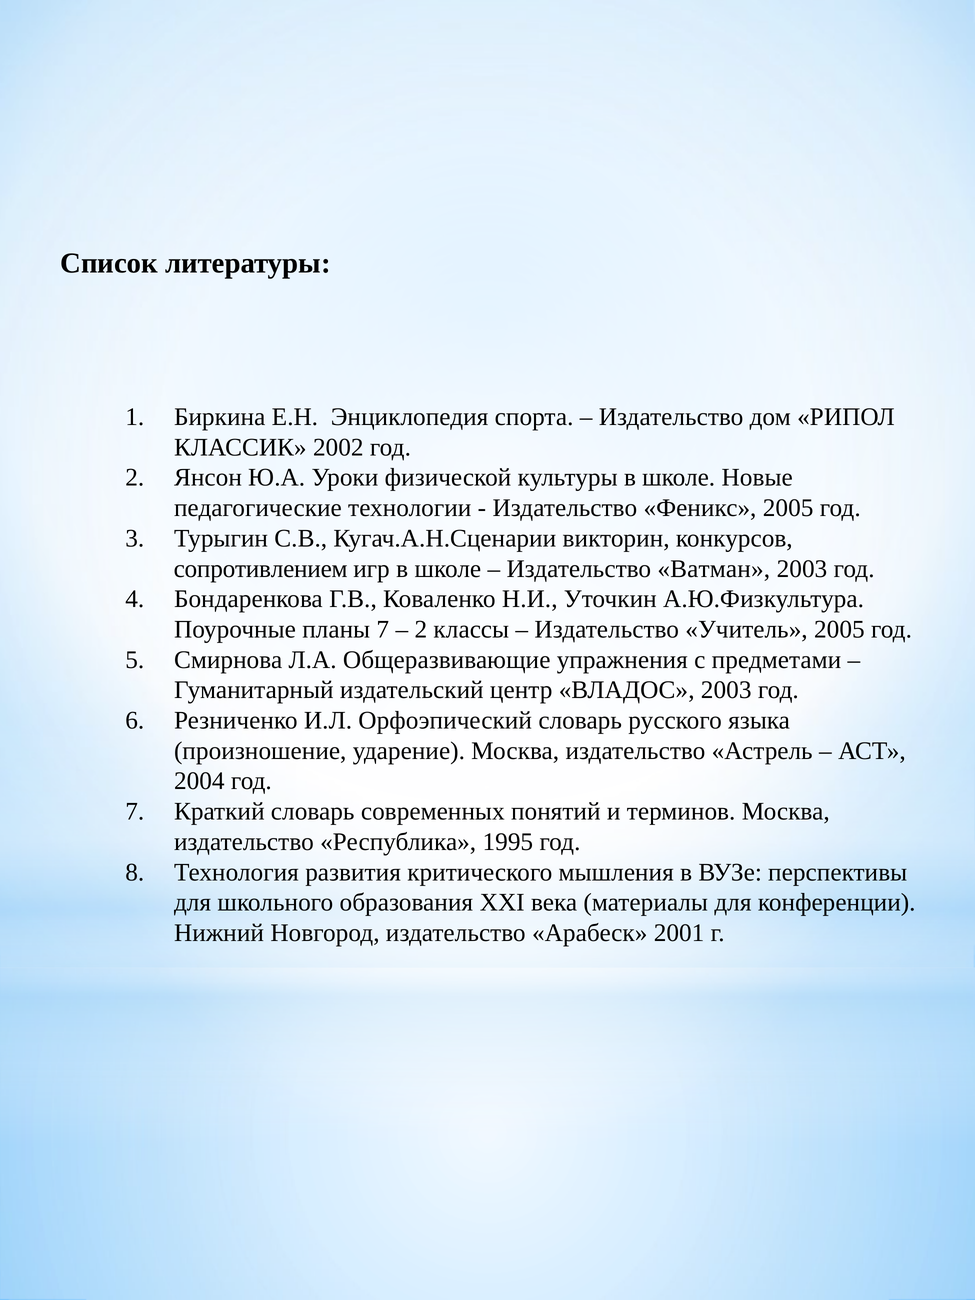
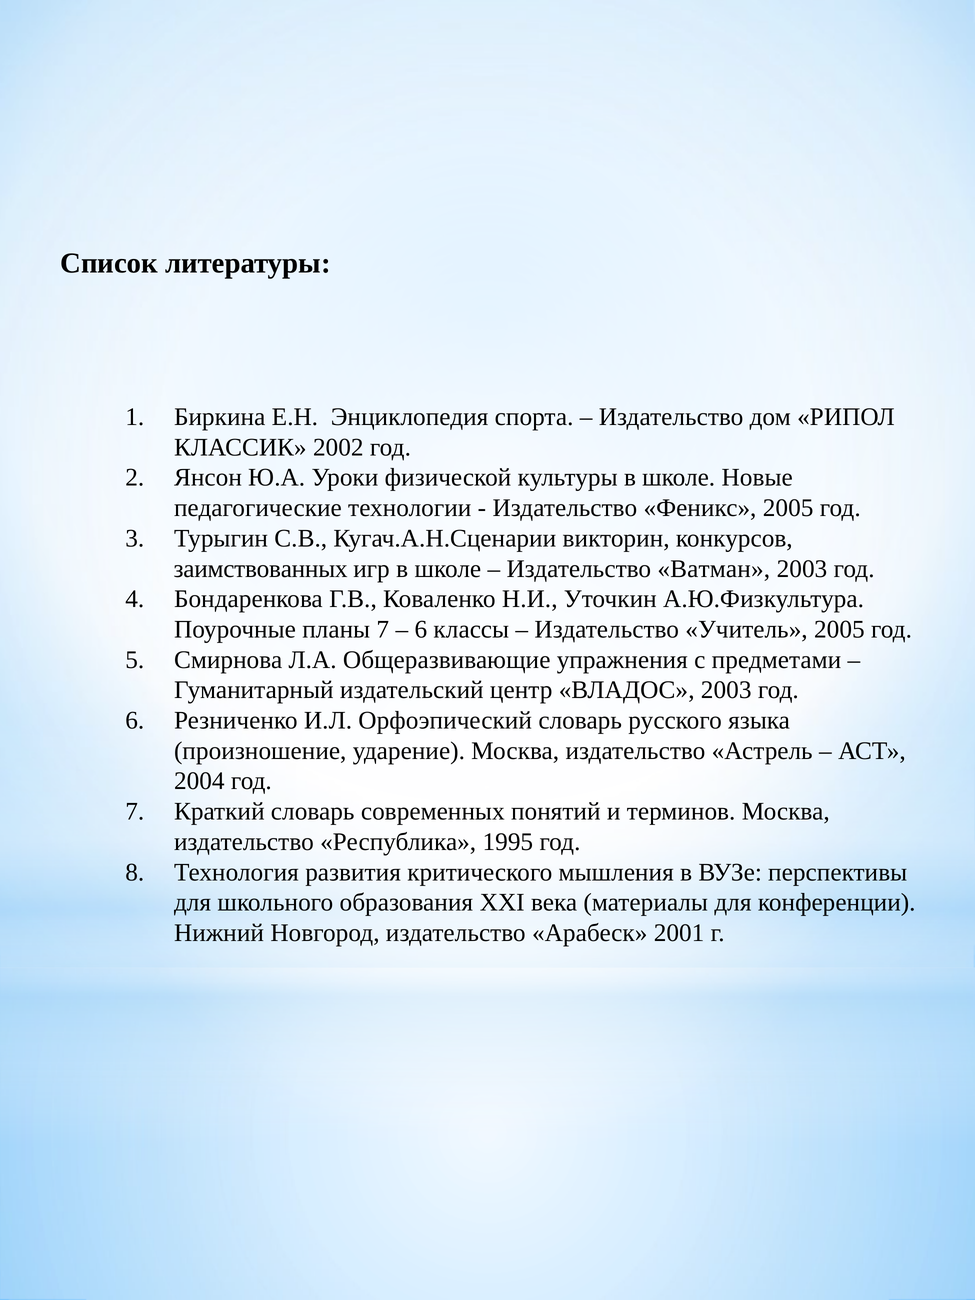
сопротивлением: сопротивлением -> заимствованных (261, 569)
2: 2 -> 6 (421, 629)
